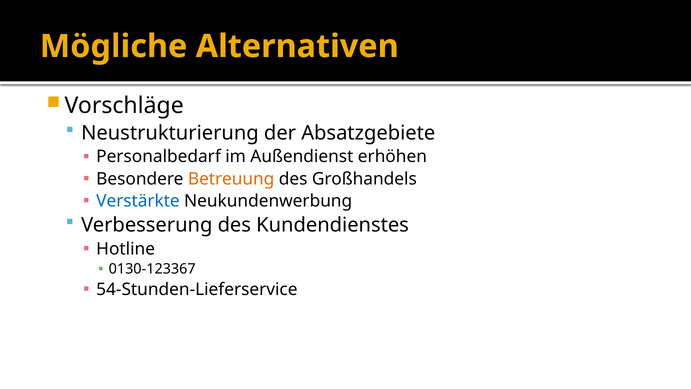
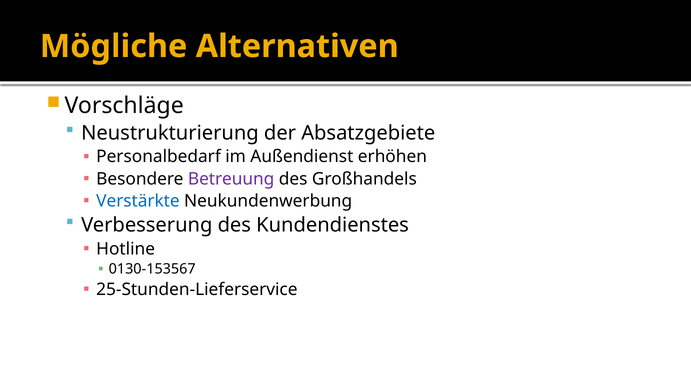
Betreuung colour: orange -> purple (231, 179)
0130-123367: 0130-123367 -> 0130-153567 (152, 269)
54-Stunden-Lieferservice: 54-Stunden-Lieferservice -> 25-Stunden-Lieferservice (197, 289)
